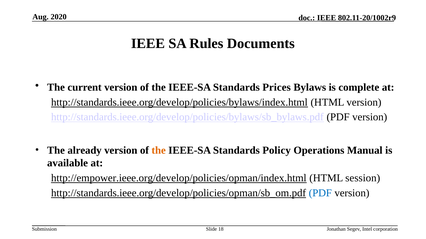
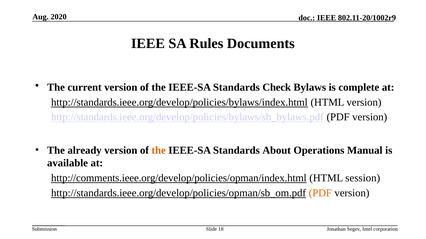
Prices: Prices -> Check (277, 88)
Policy: Policy -> About (277, 151)
http://empower.ieee.org/develop/policies/opman/index.html: http://empower.ieee.org/develop/policies/opman/index.html -> http://comments.ieee.org/develop/policies/opman/index.html (179, 178)
PDF colour: blue -> orange (320, 193)
